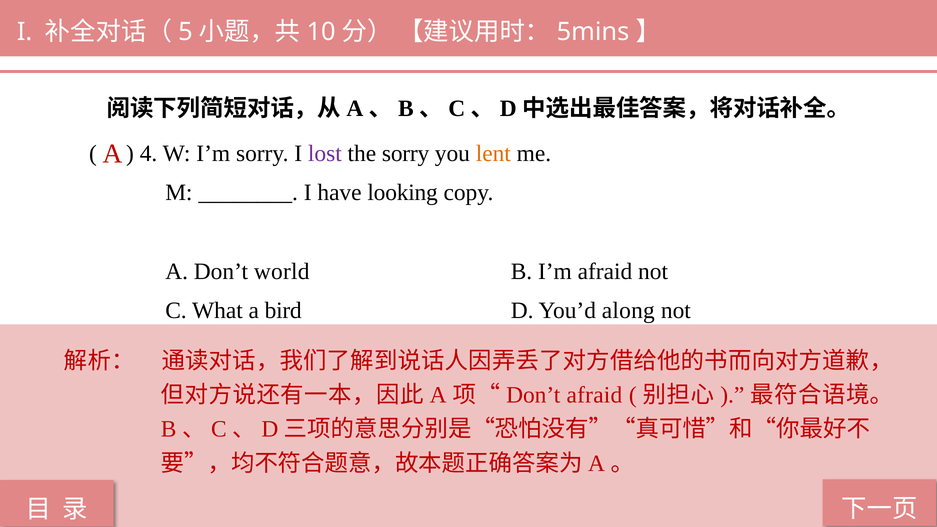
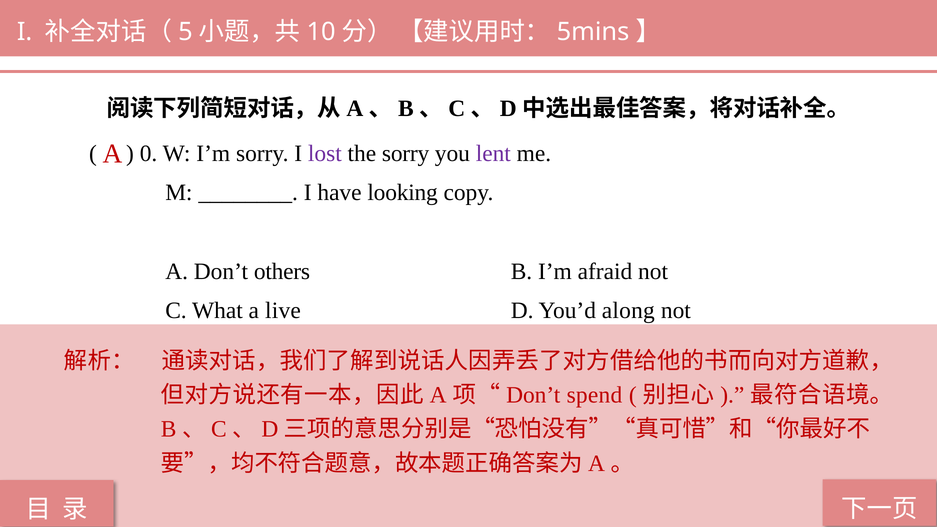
4: 4 -> 0 (149, 153)
lent colour: orange -> purple (493, 153)
world: world -> others (282, 271)
bird: bird -> live (283, 311)
Don’t afraid: afraid -> spend (594, 395)
